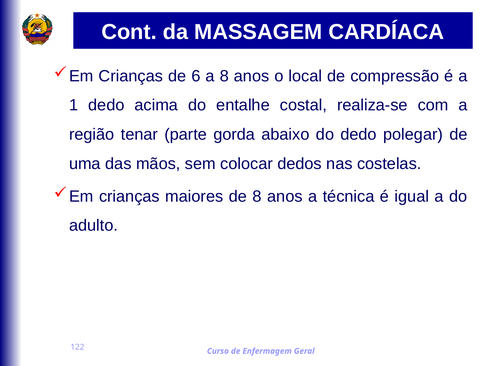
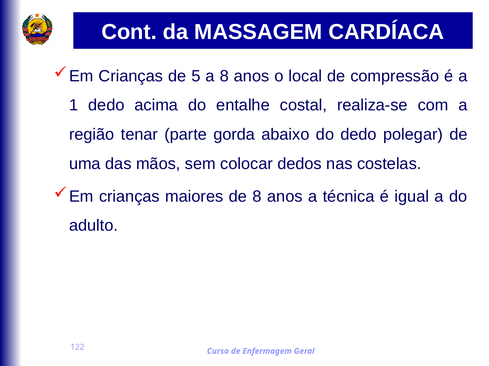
6: 6 -> 5 (196, 76)
